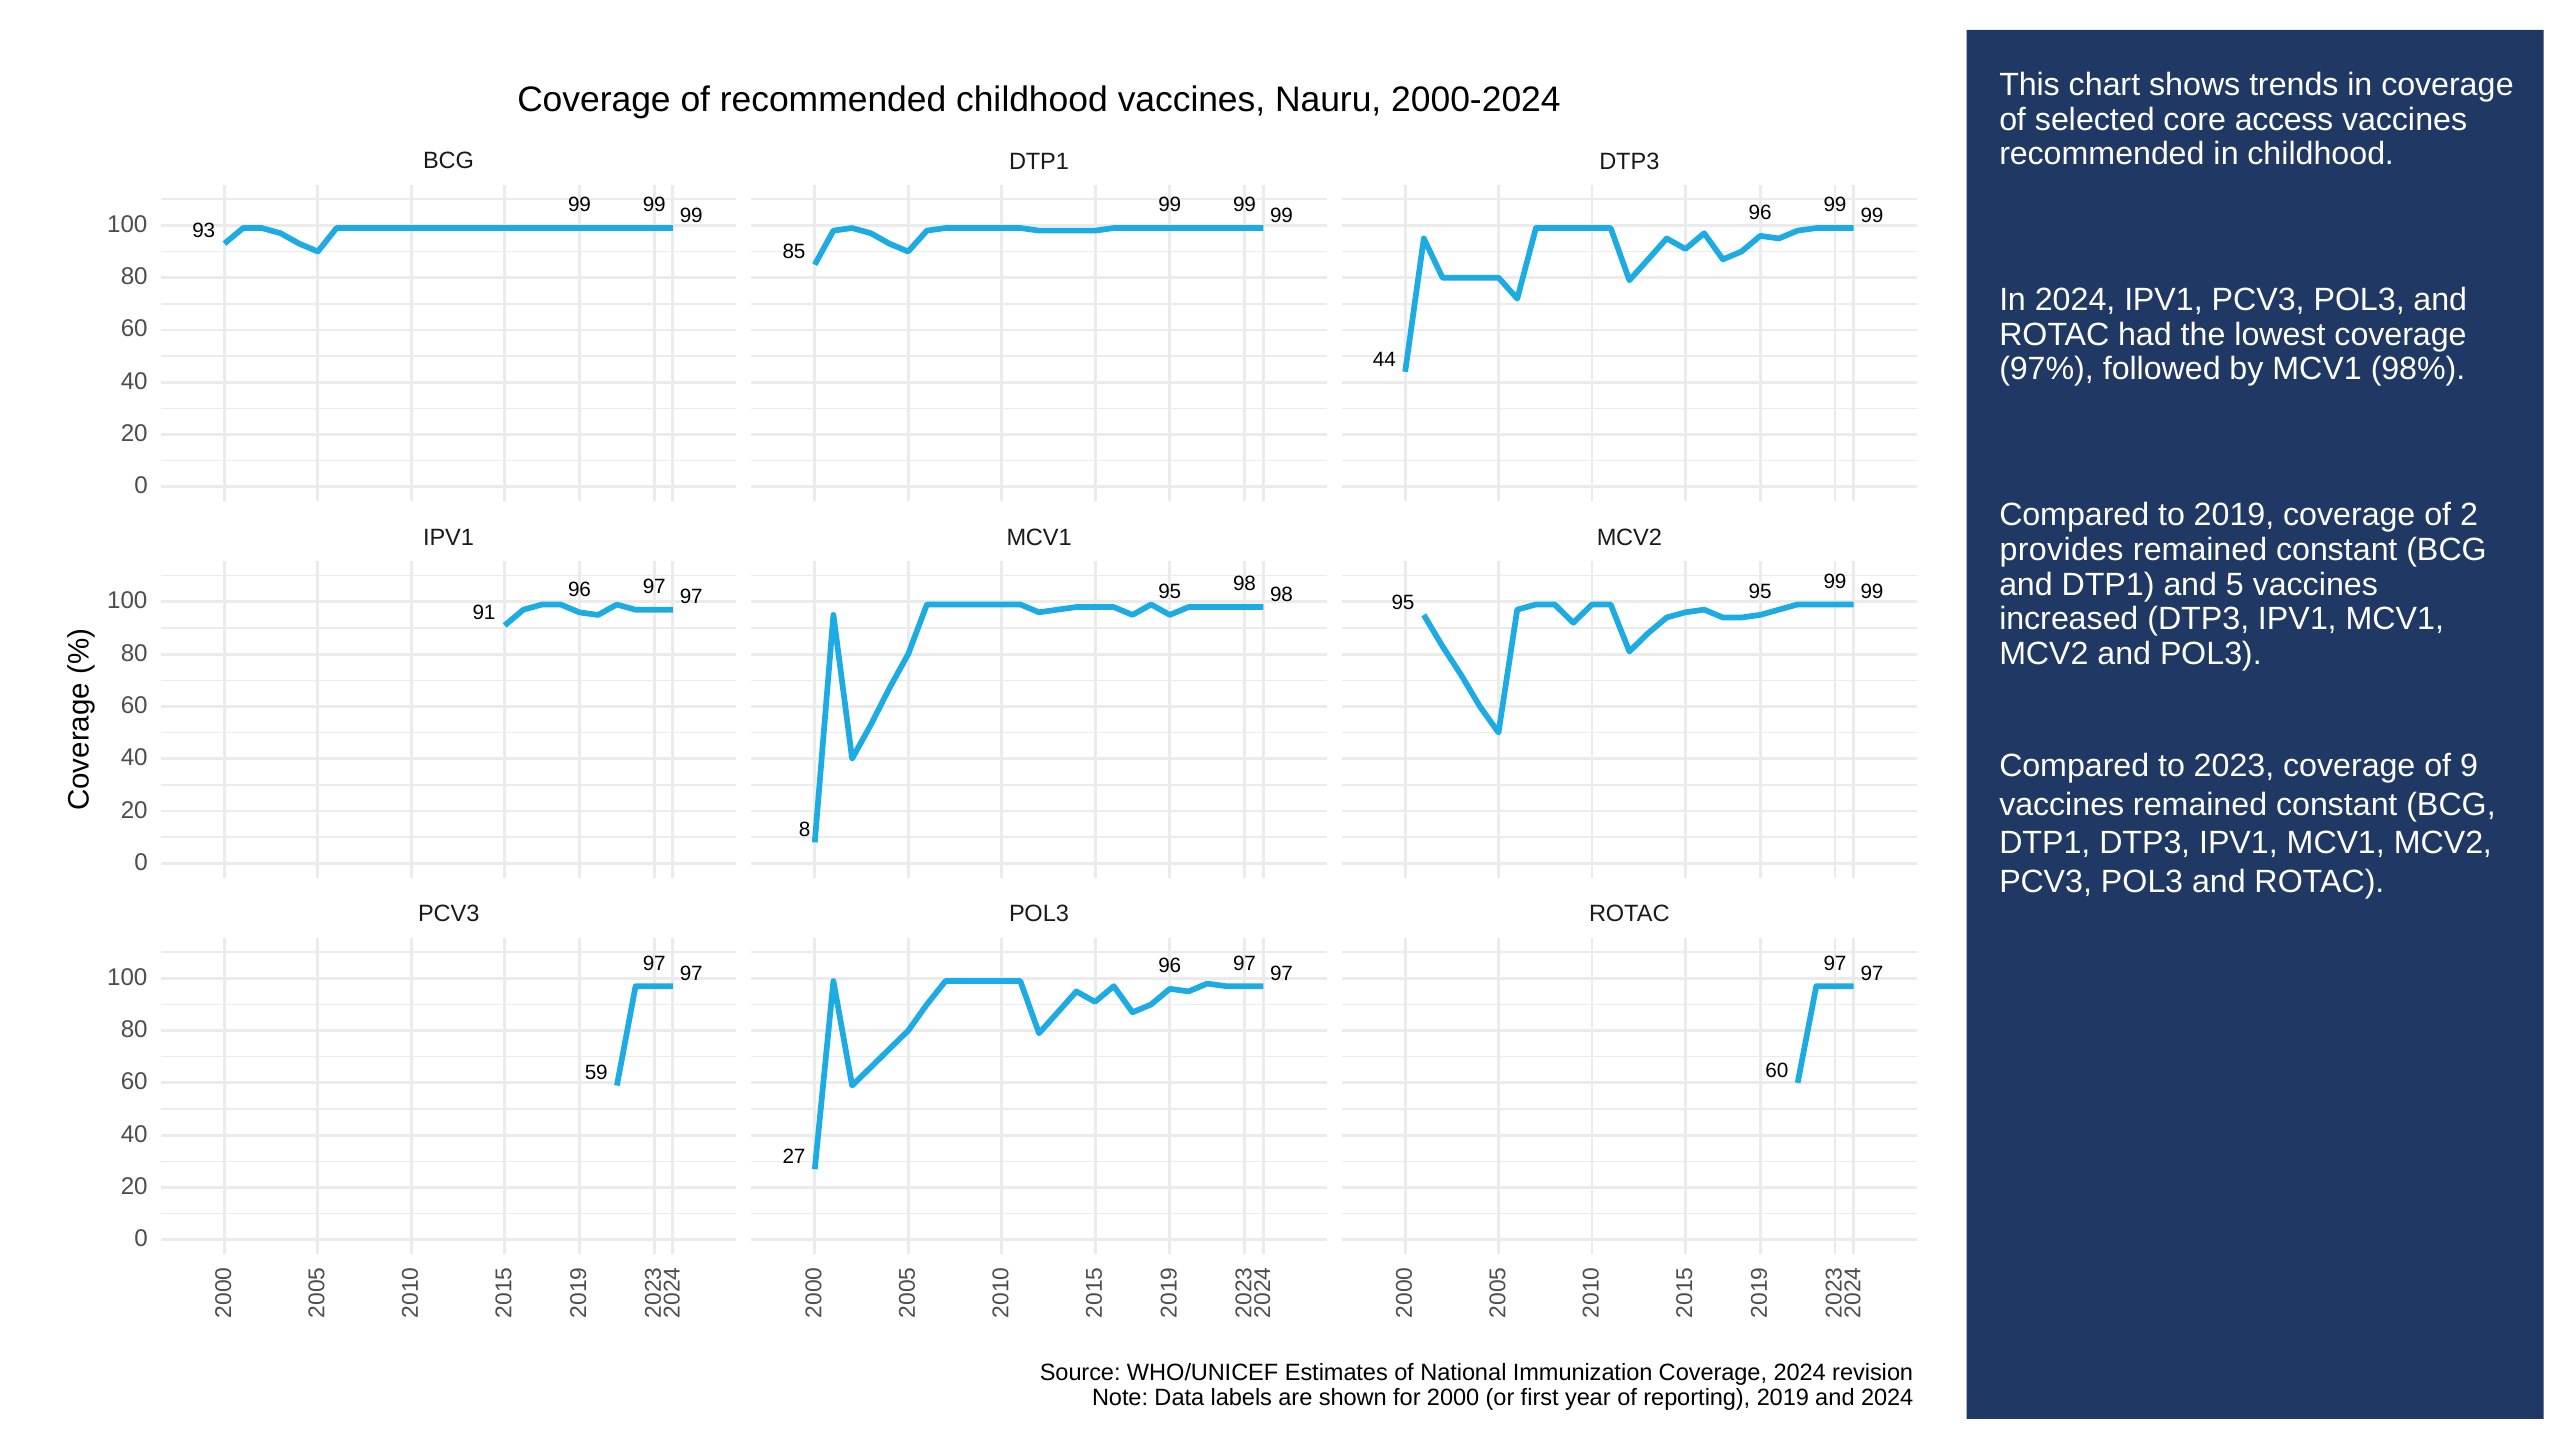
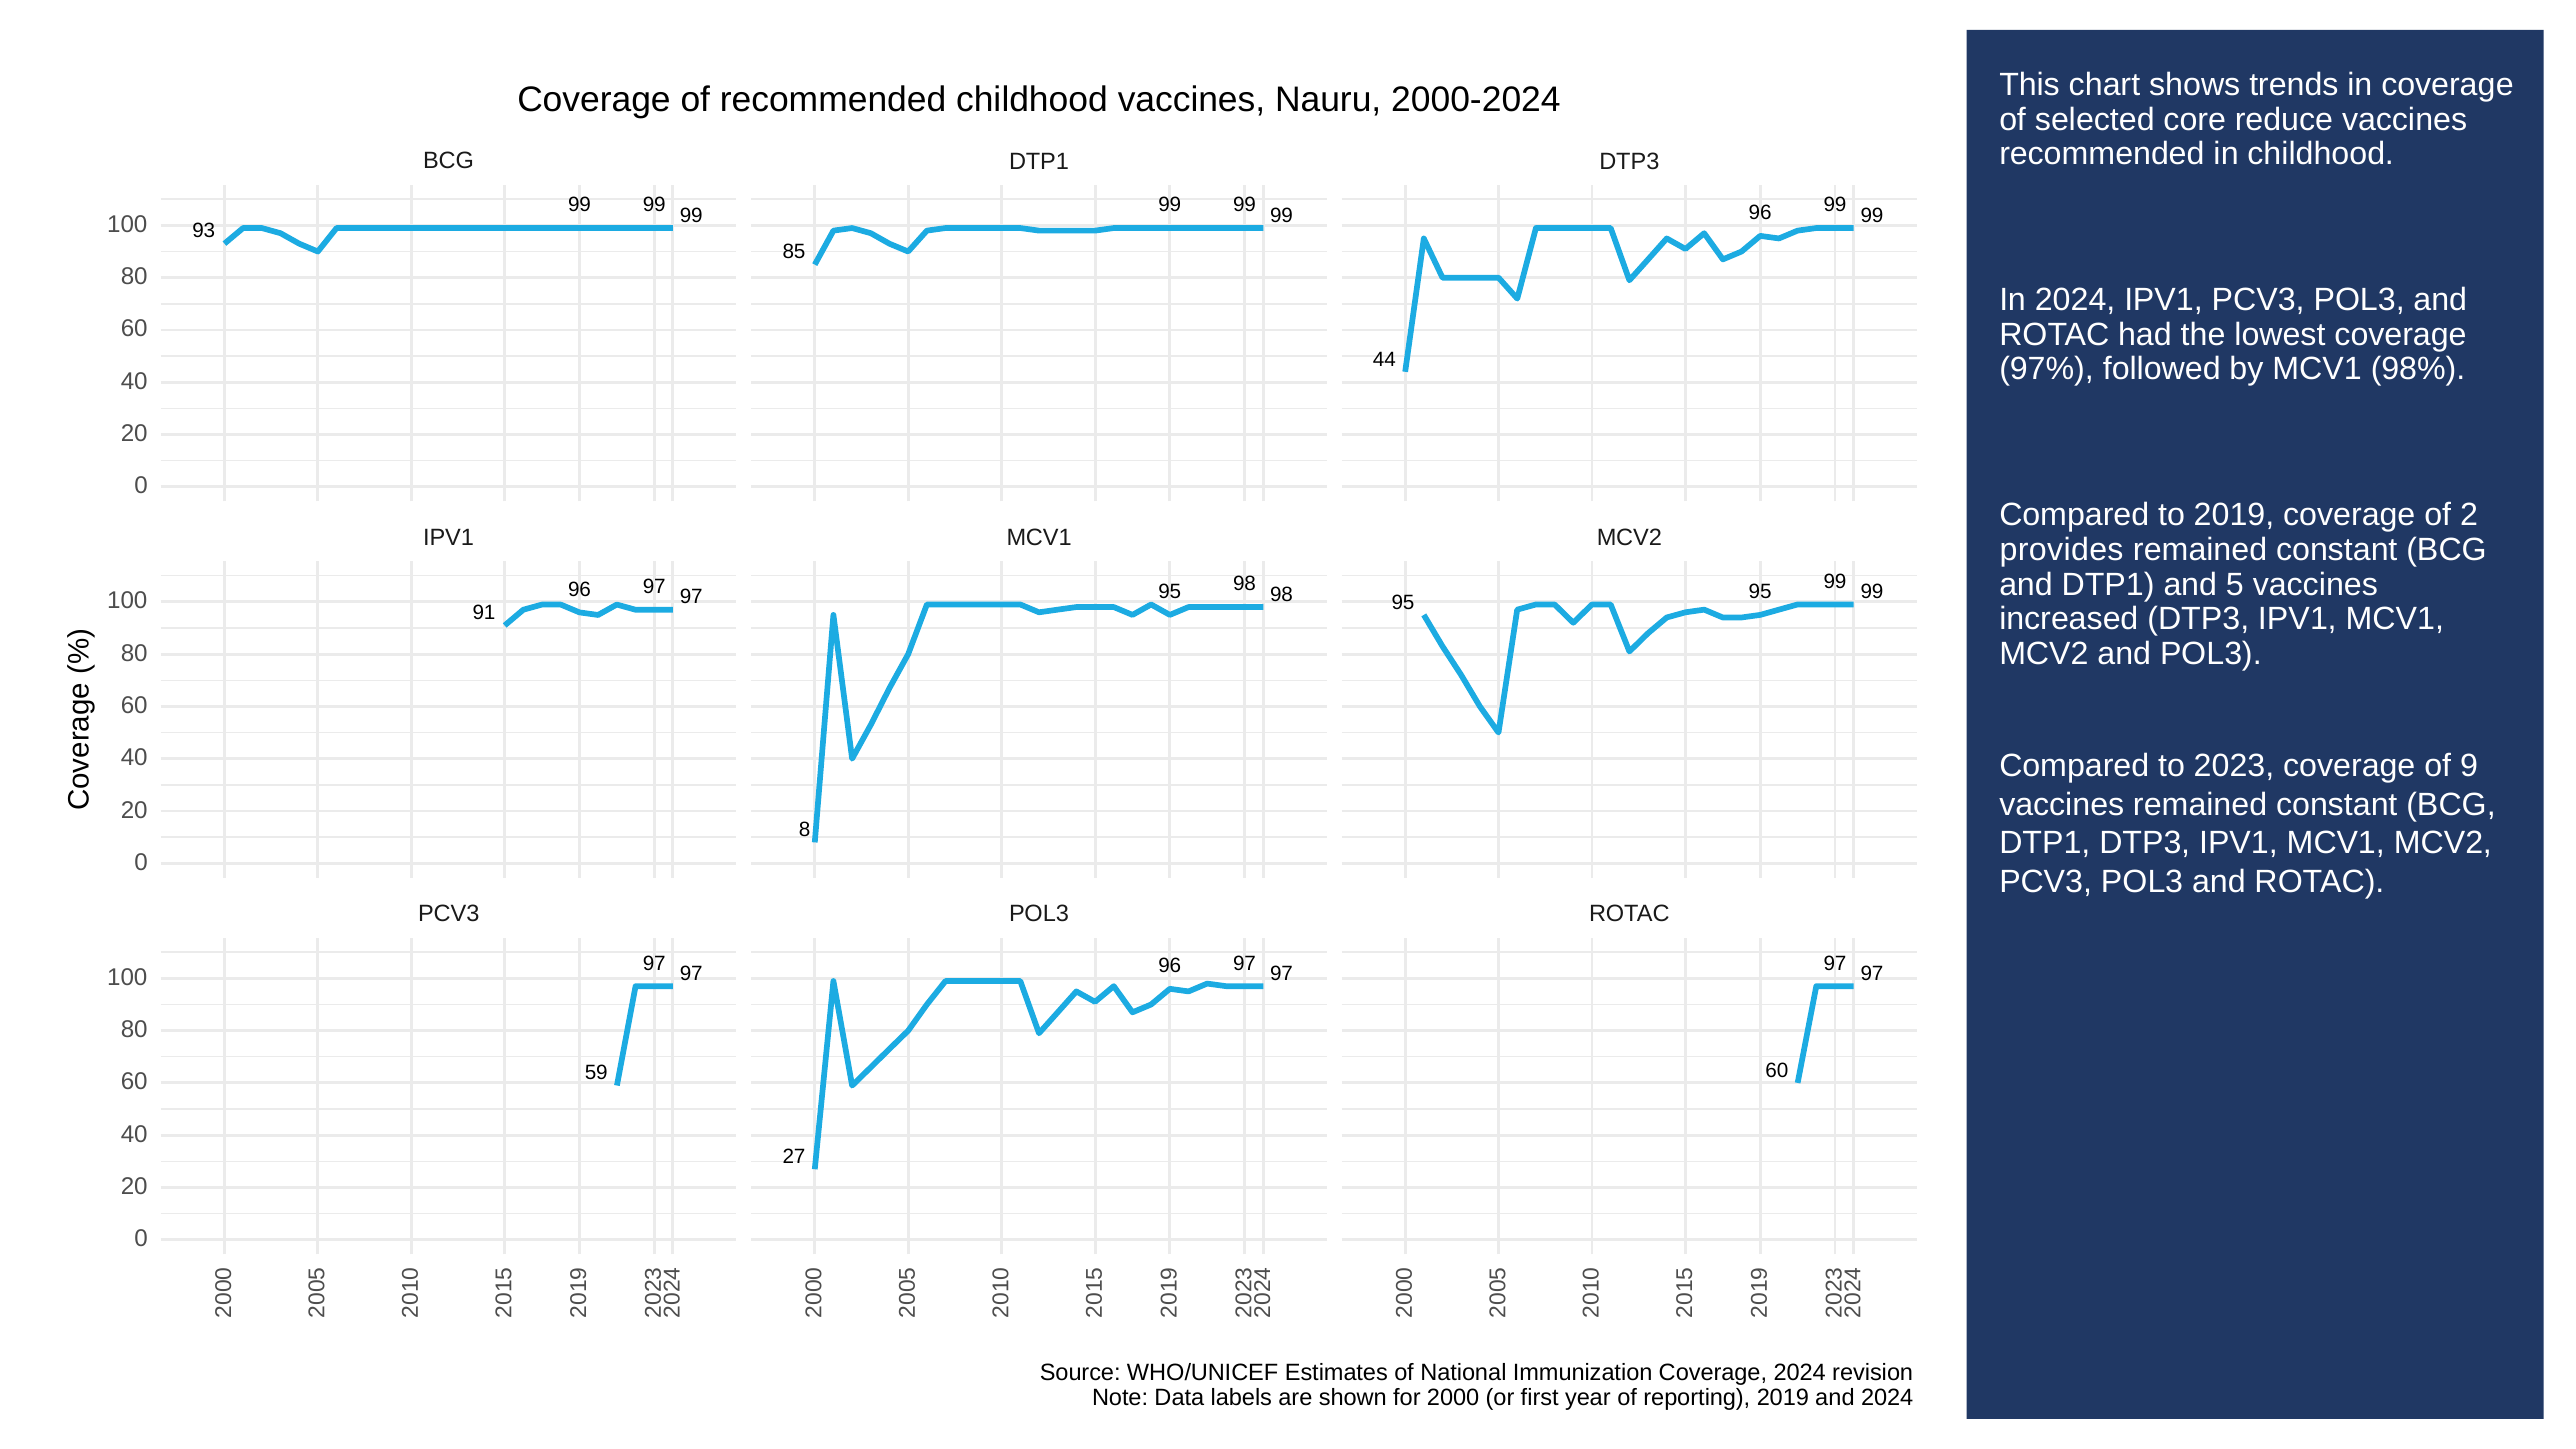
access: access -> reduce (2284, 119)
